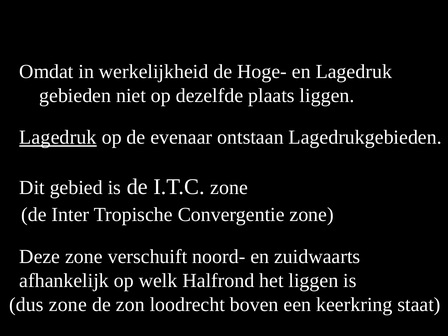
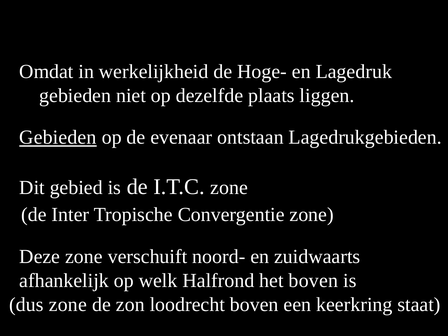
Lagedruk: Lagedruk -> Gebieden (58, 137)
het liggen: liggen -> boven (313, 281)
